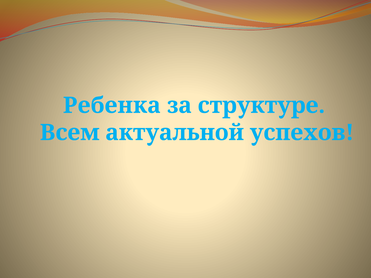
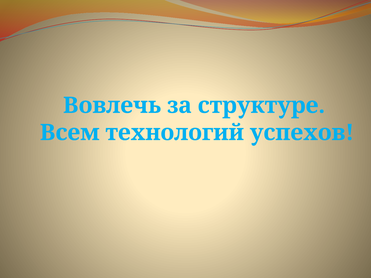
Ребенка: Ребенка -> Вовлечь (112, 106)
актуальной: актуальной -> технологий (175, 133)
